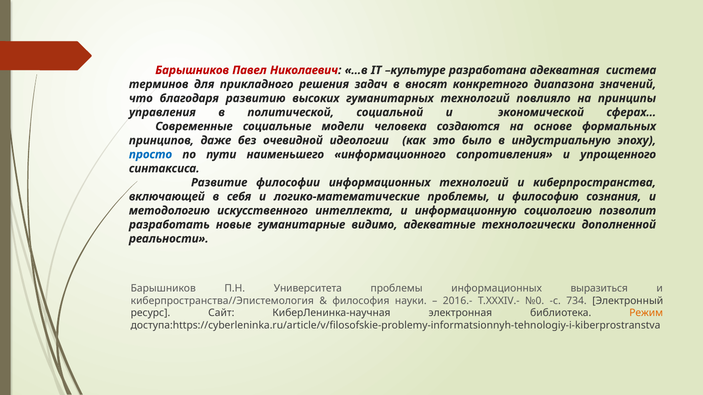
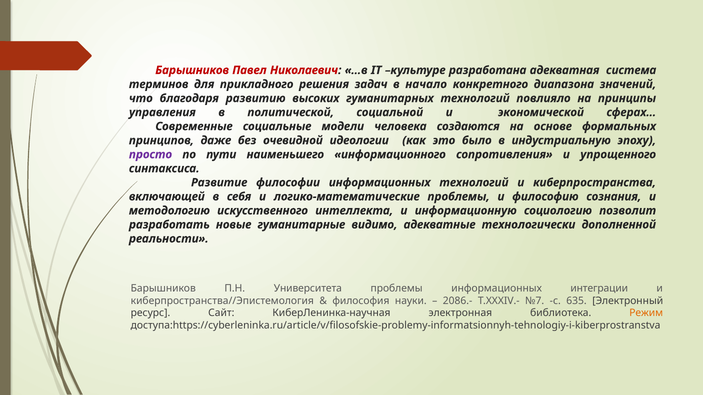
вносят: вносят -> начало (426, 84)
просто colour: blue -> purple (151, 155)
выразиться: выразиться -> интеграции (599, 289)
2016.-: 2016.- -> 2086.- (458, 301)
№0: №0 -> №7 (535, 301)
734: 734 -> 635 (576, 301)
